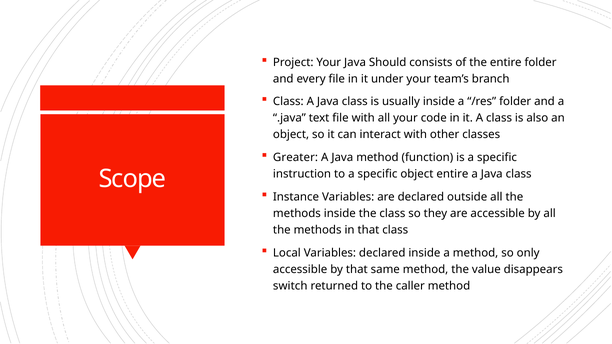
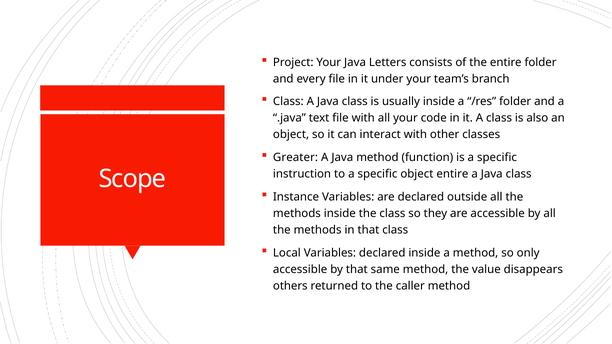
Should: Should -> Letters (388, 62)
switch: switch -> others (290, 286)
